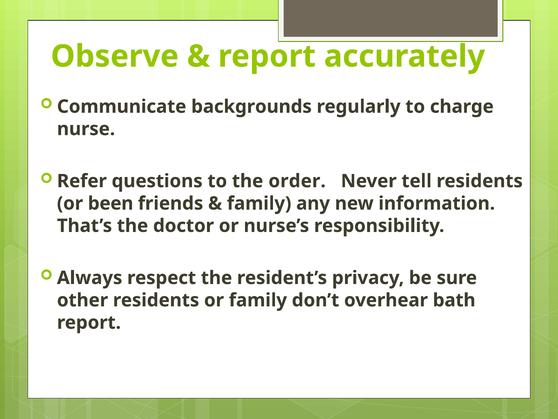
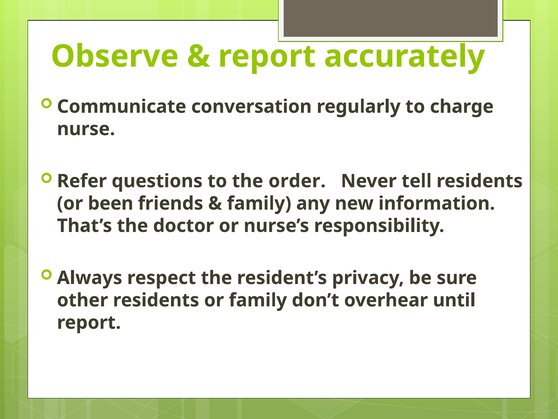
backgrounds: backgrounds -> conversation (251, 106)
bath: bath -> until (454, 300)
